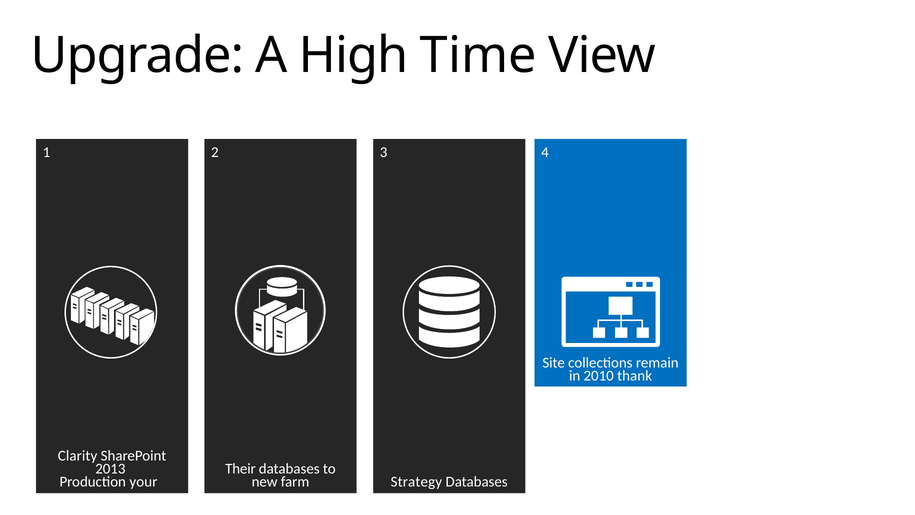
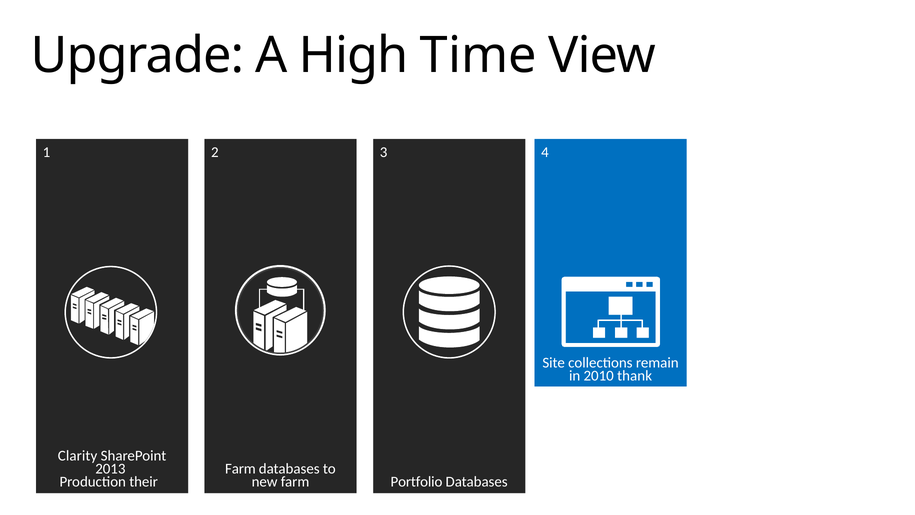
Their: Their -> Farm (240, 468)
your: your -> their (144, 482)
Strategy: Strategy -> Portfolio (416, 482)
